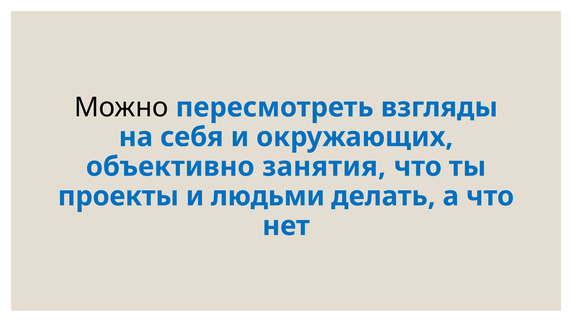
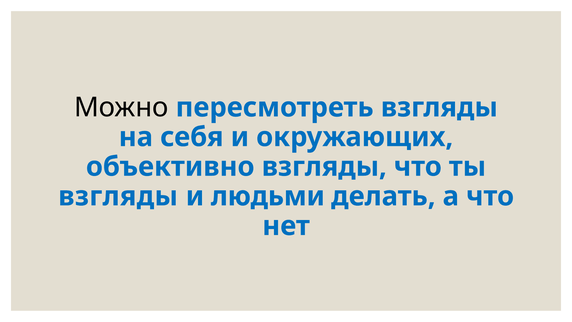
объективно занятия: занятия -> взгляды (324, 167)
проекты: проекты -> взгляды (118, 196)
